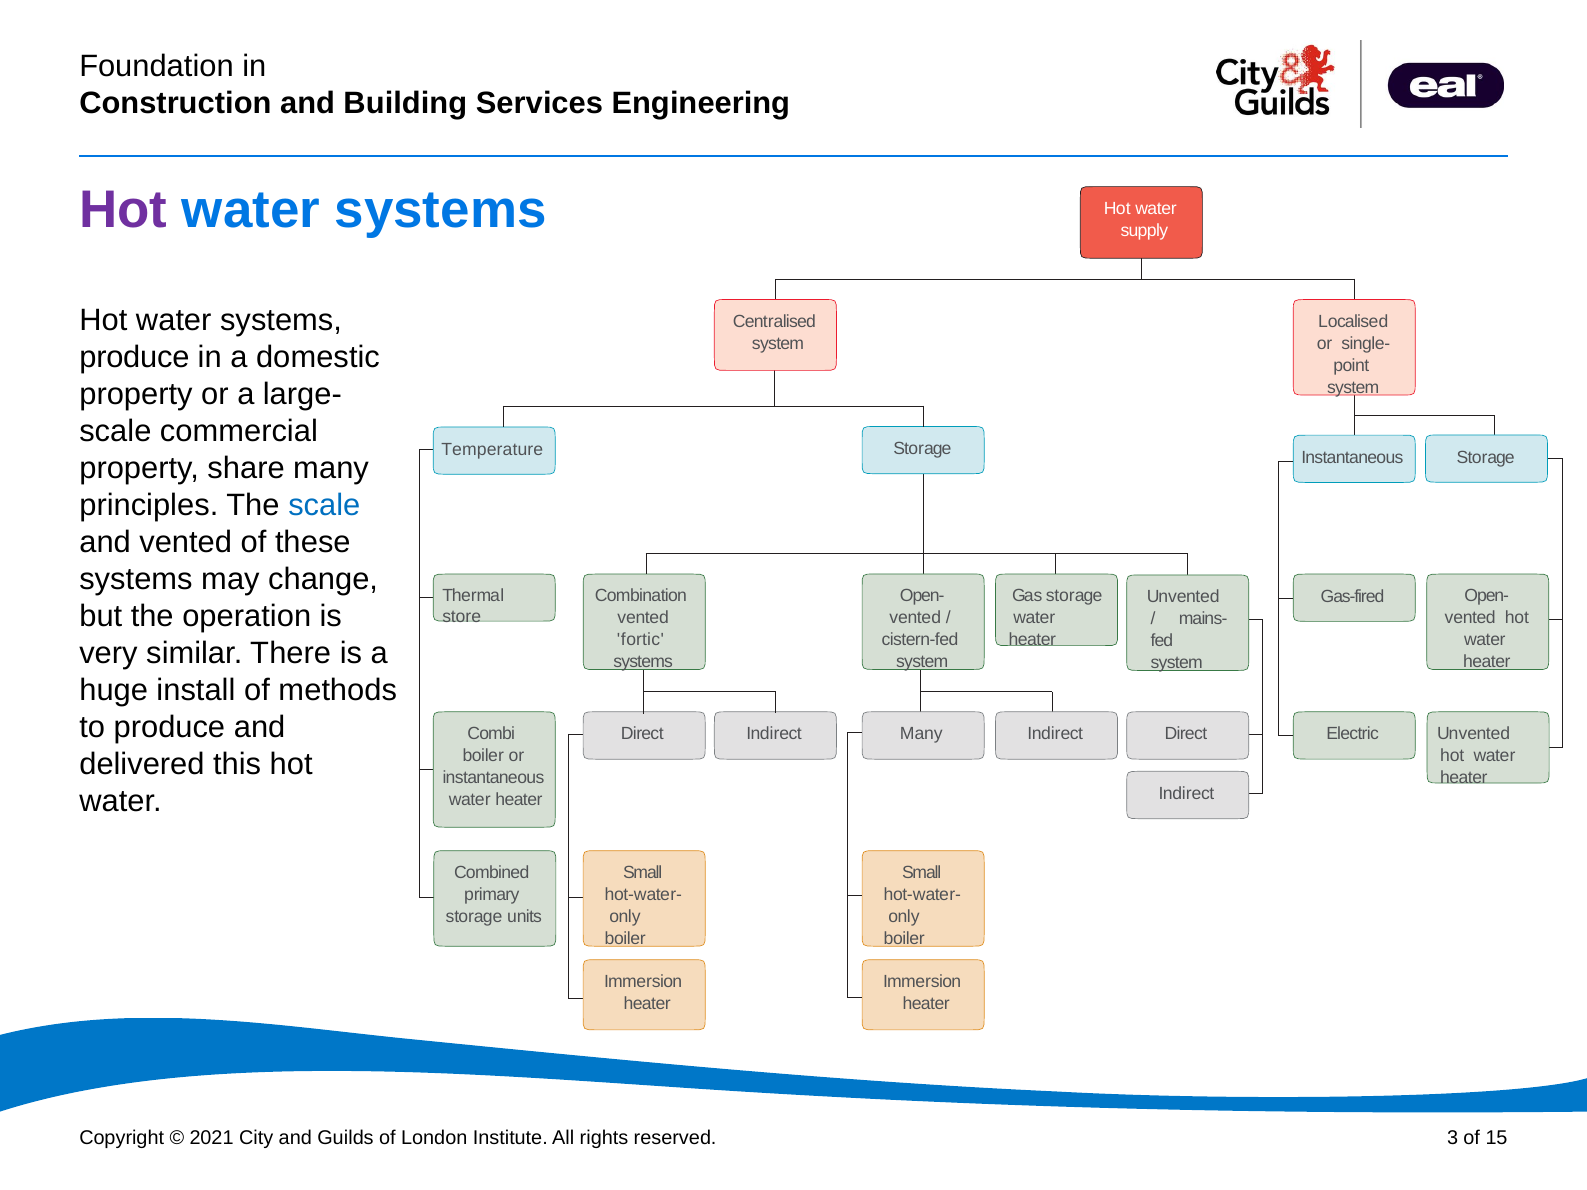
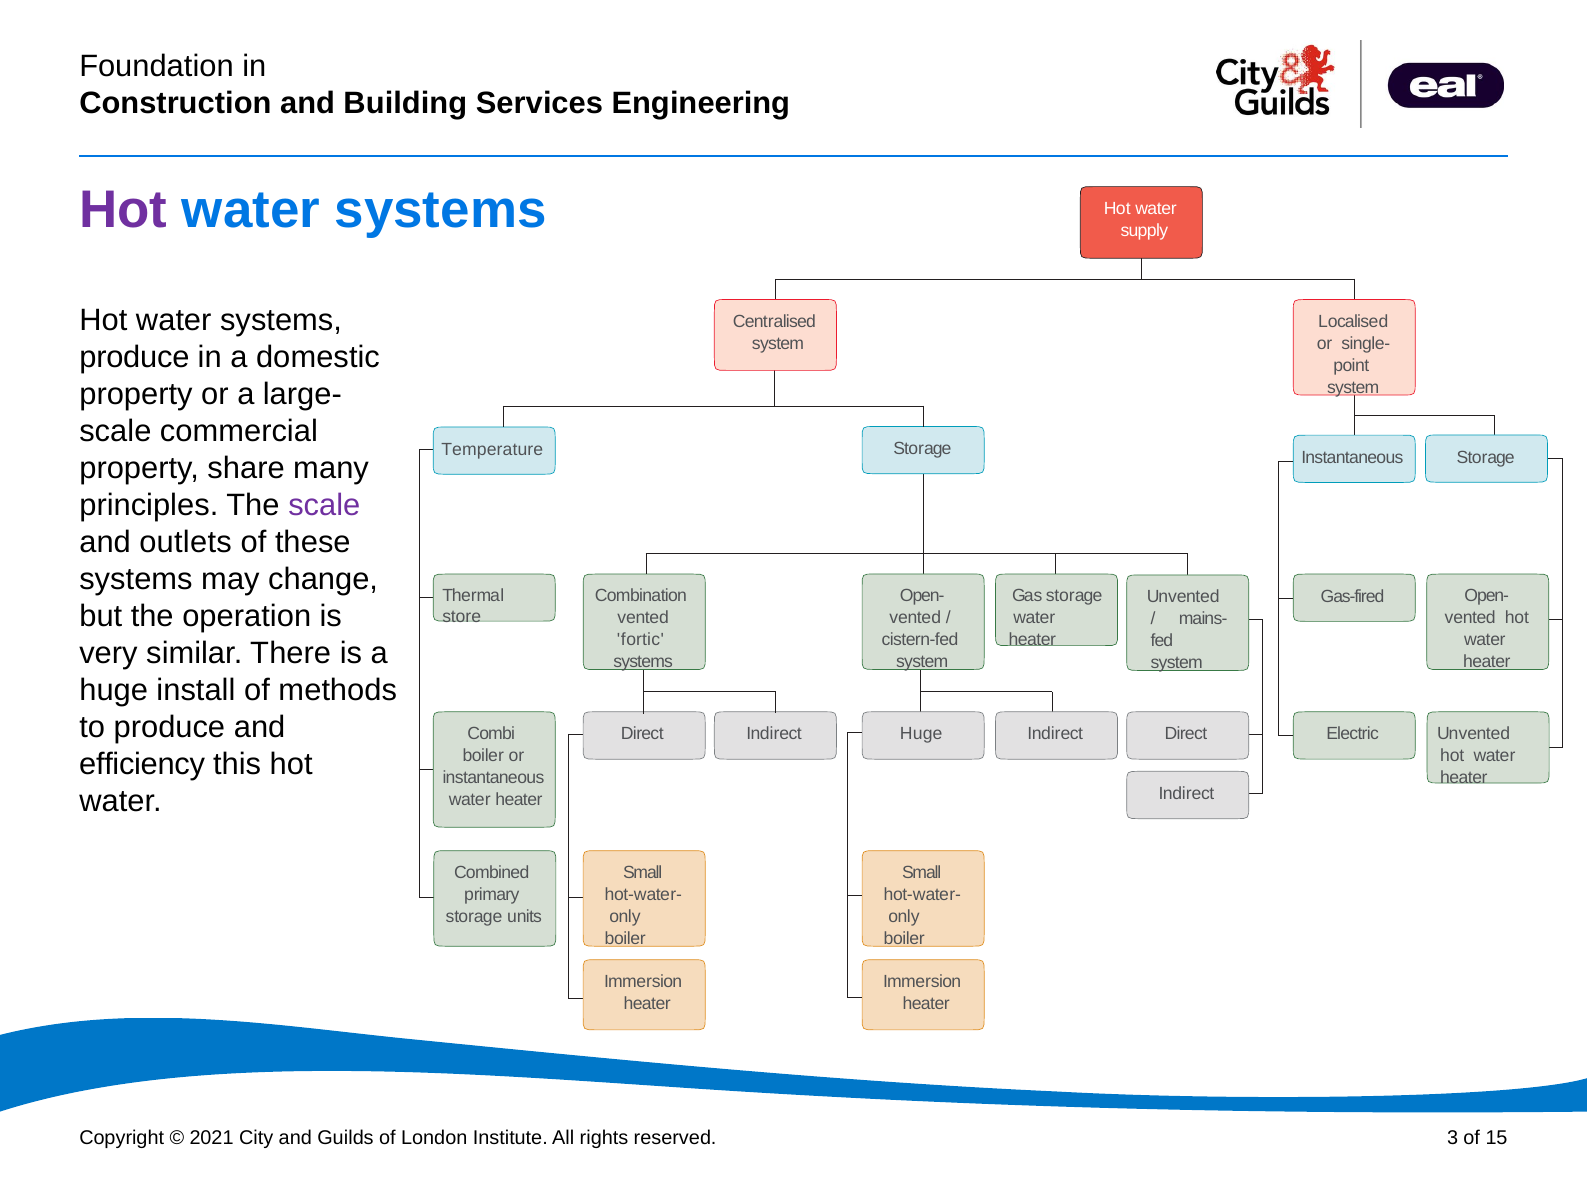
scale colour: blue -> purple (324, 506)
and vented: vented -> outlets (186, 543)
Many: Many -> Huge (921, 734)
delivered: delivered -> efficiency (142, 765)
